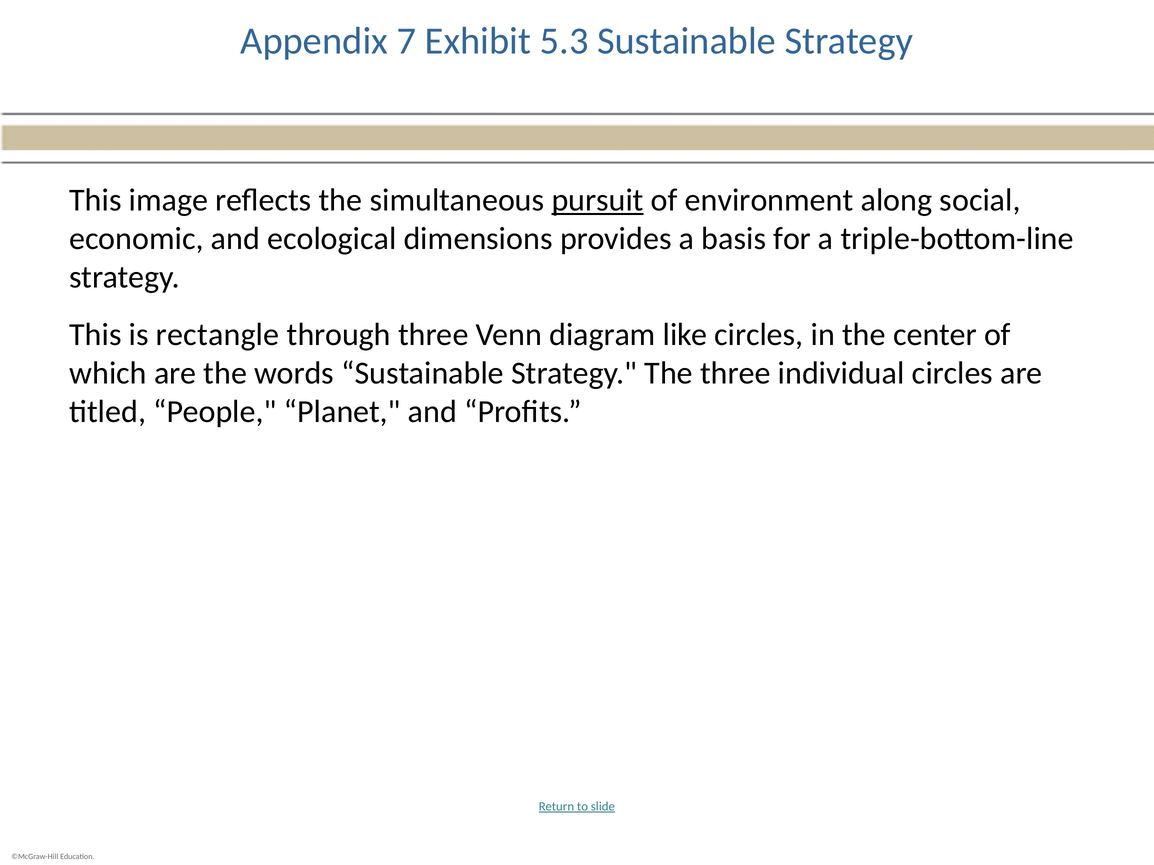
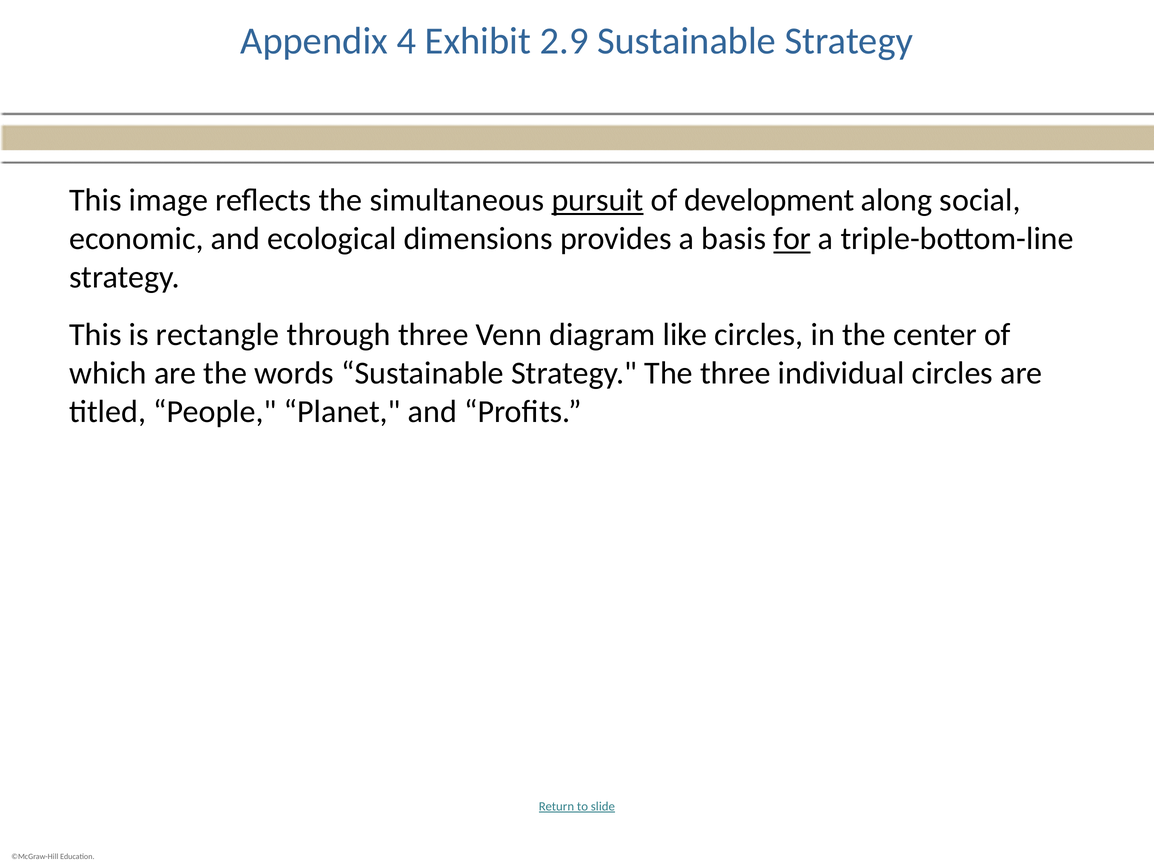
7: 7 -> 4 (406, 41)
5.3: 5.3 -> 2.9 (564, 41)
environment: environment -> development (769, 200)
for underline: none -> present (792, 239)
